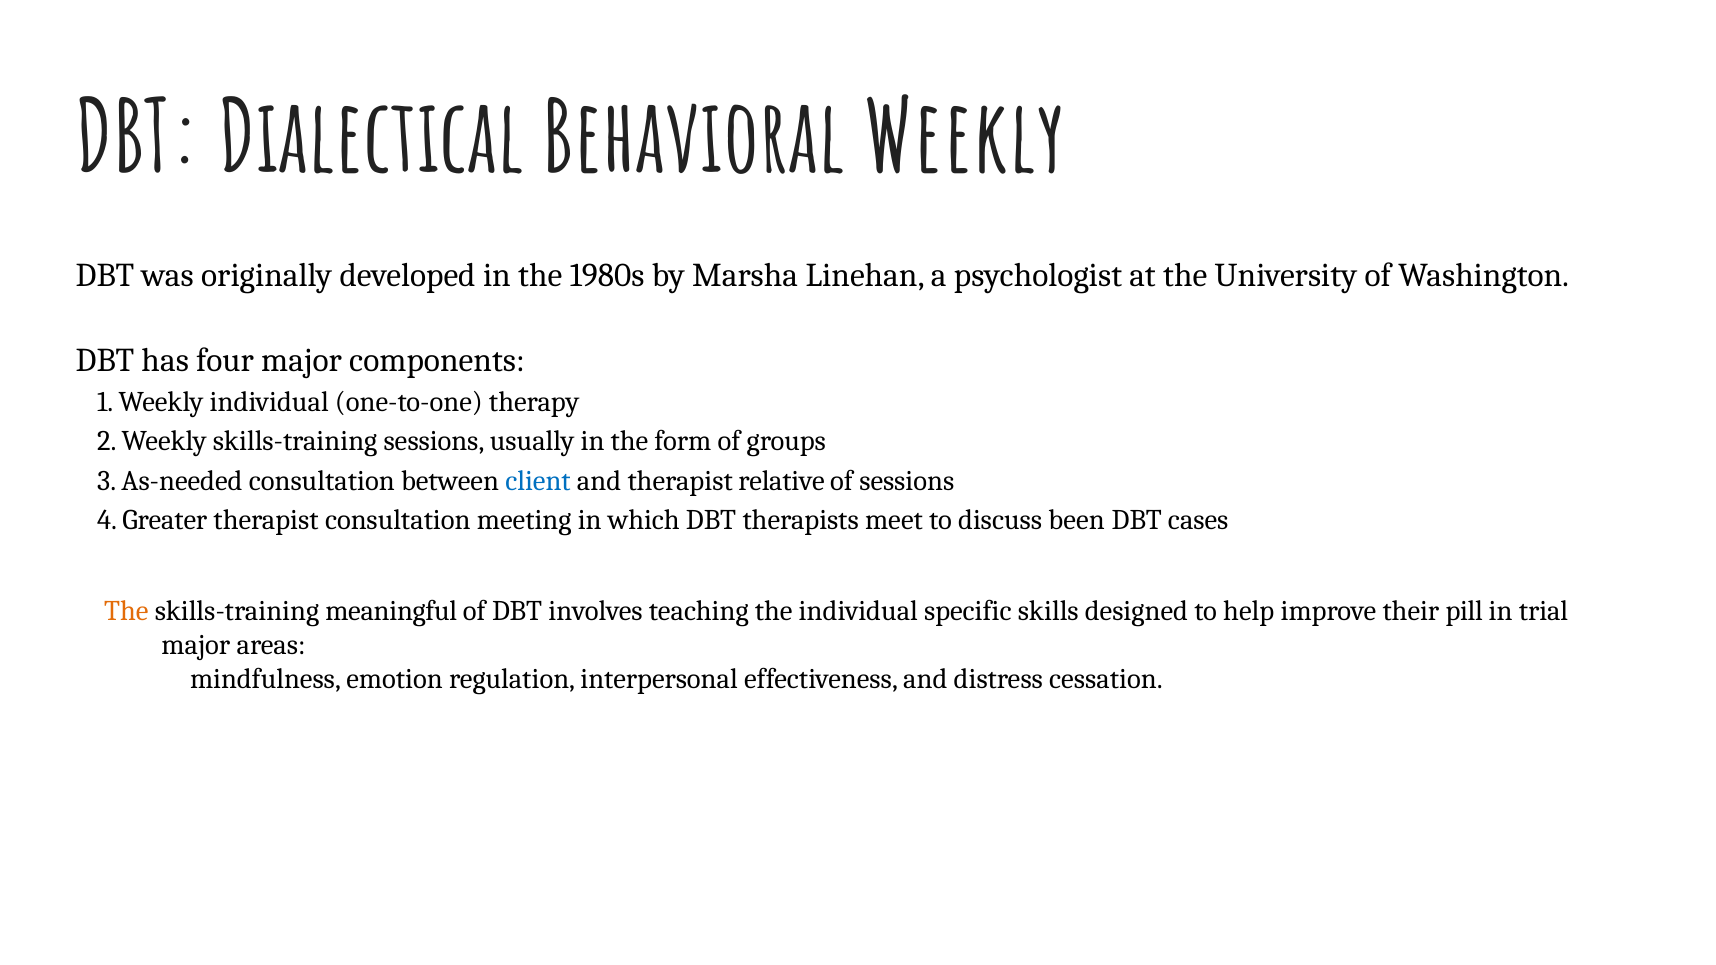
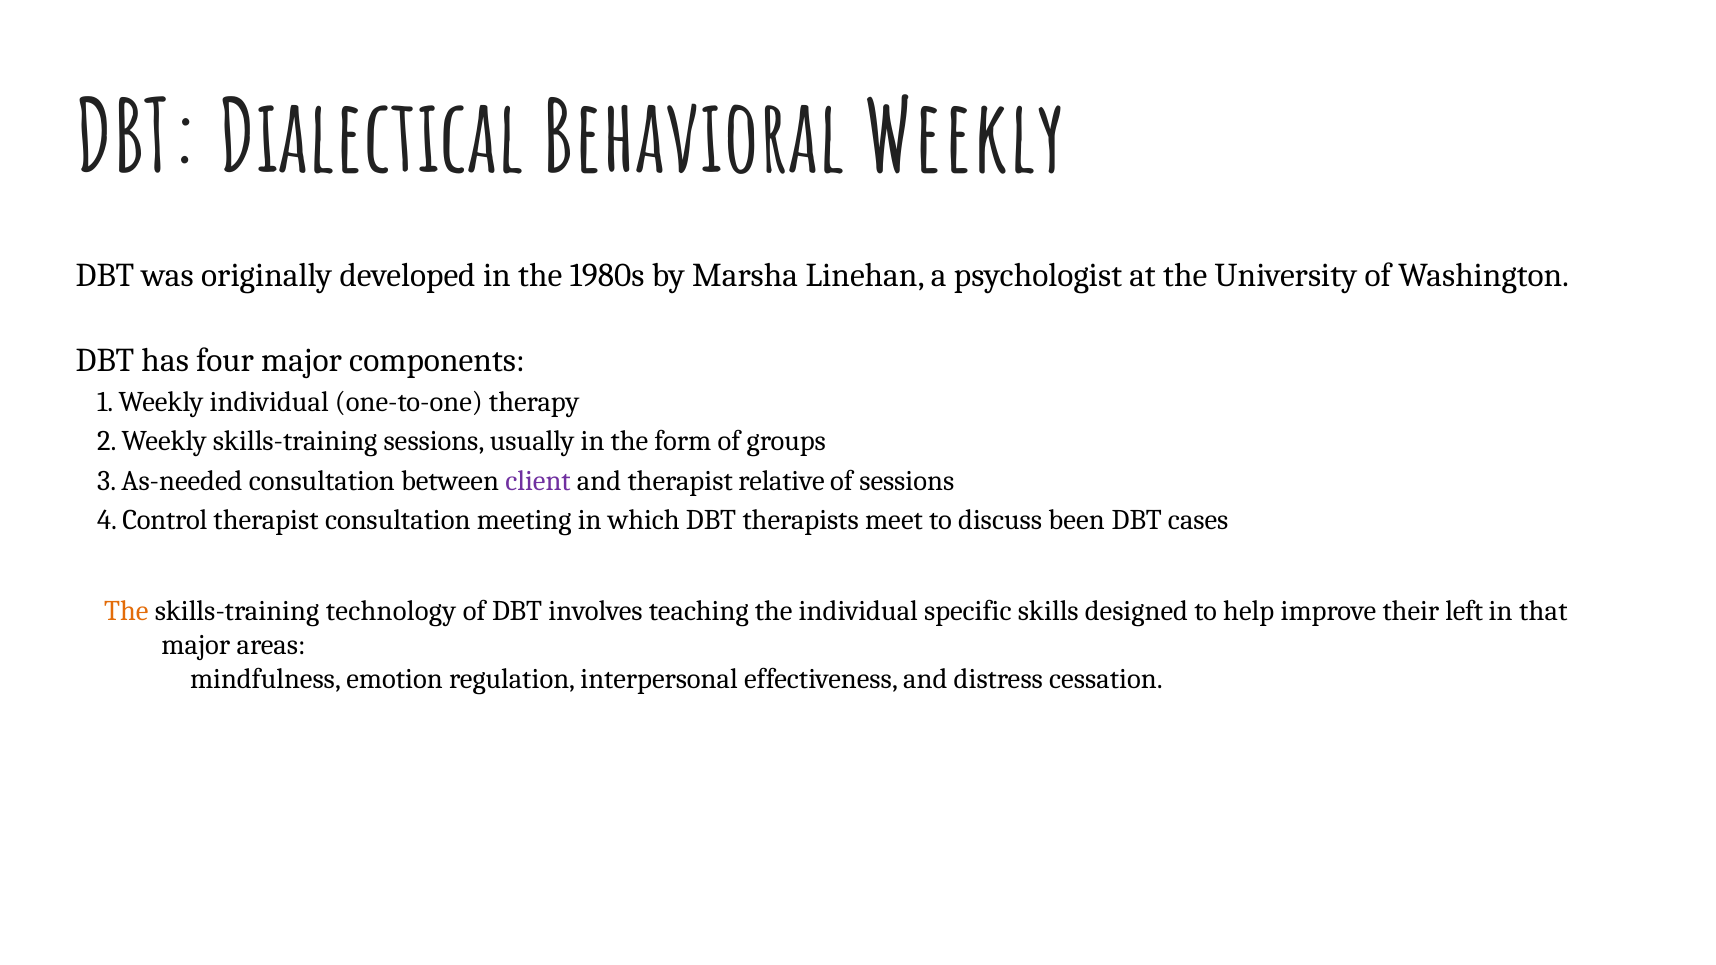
client colour: blue -> purple (538, 481)
Greater: Greater -> Control (165, 521)
meaningful: meaningful -> technology (391, 611)
pill: pill -> left (1464, 611)
trial: trial -> that (1543, 611)
